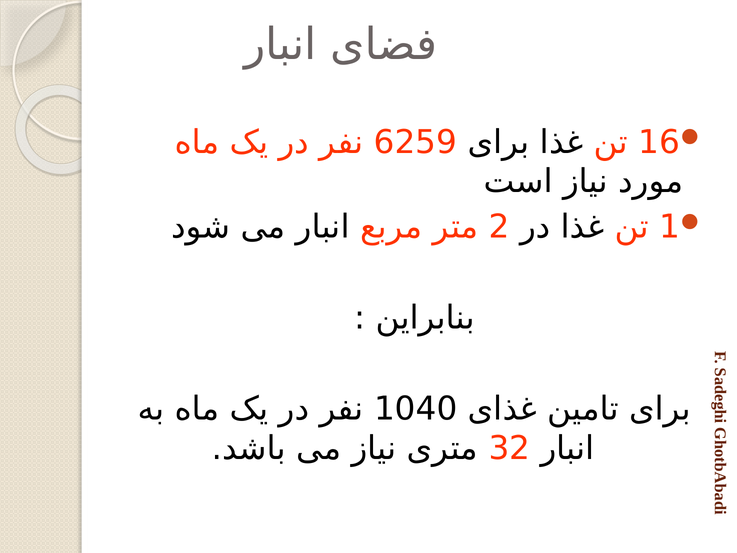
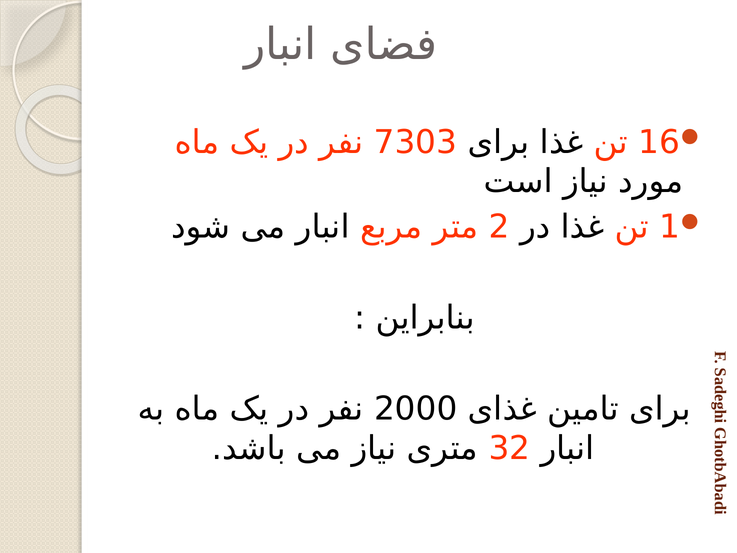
6259: 6259 -> 7303 (415, 142)
1040: 1040 -> 2000 (416, 409)
